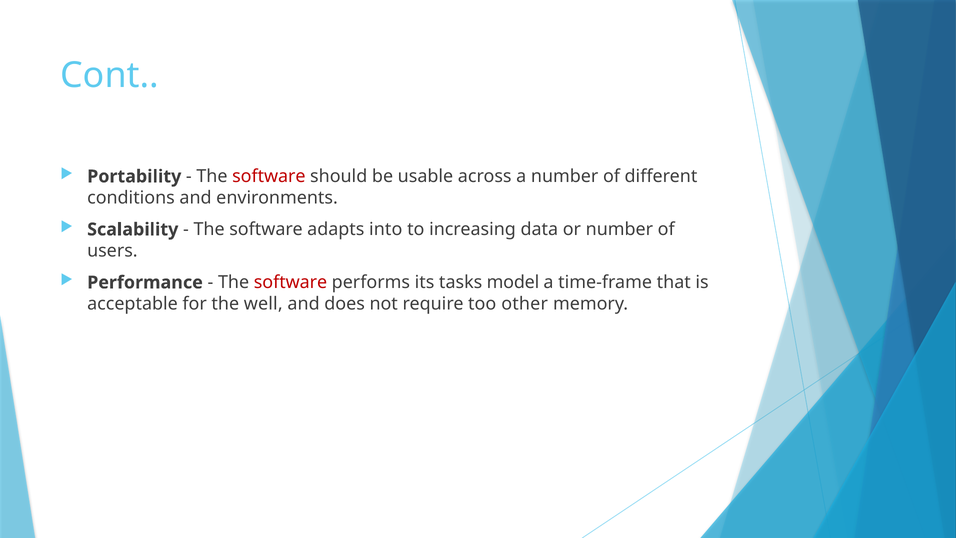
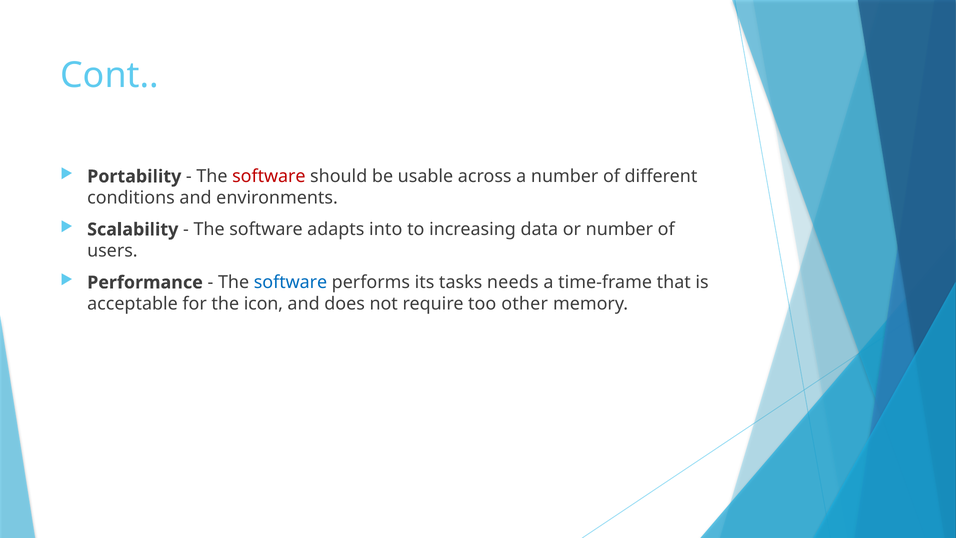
software colour: red -> blue (291, 282)
model: model -> needs (513, 282)
well: well -> icon (263, 304)
